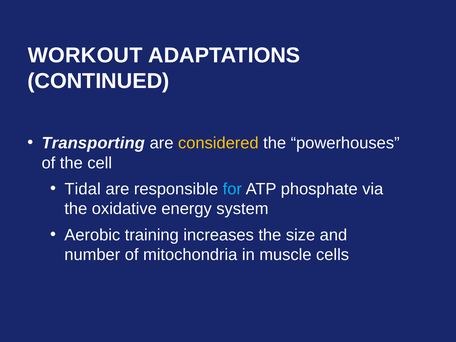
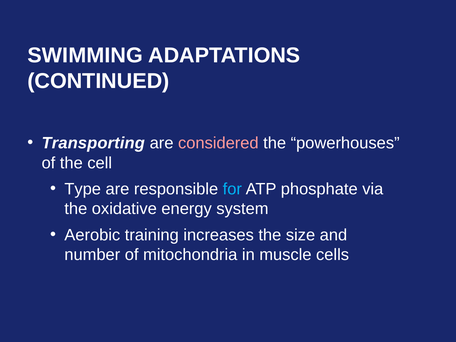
WORKOUT: WORKOUT -> SWIMMING (85, 55)
considered colour: yellow -> pink (218, 143)
Tidal: Tidal -> Type (83, 189)
